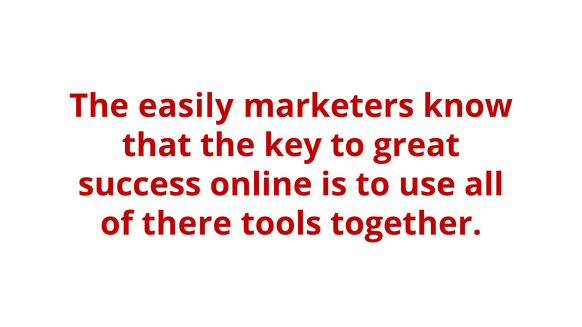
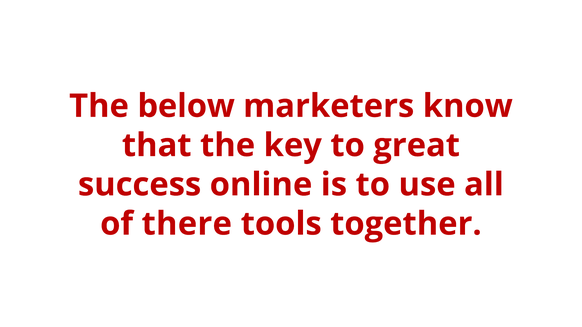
easily: easily -> below (186, 106)
